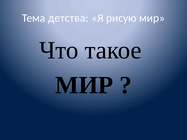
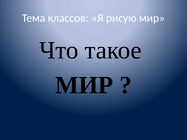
детства: детства -> классов (68, 18)
